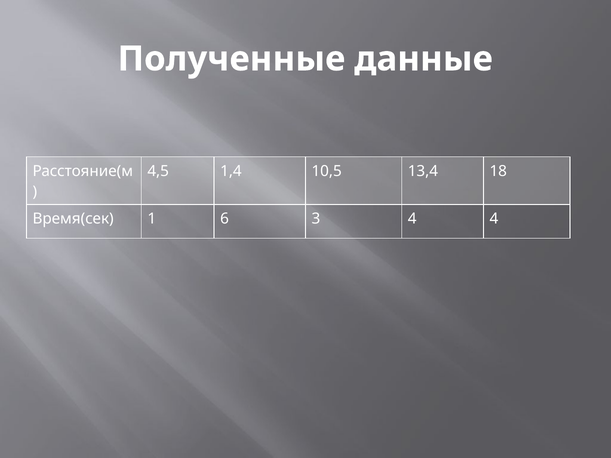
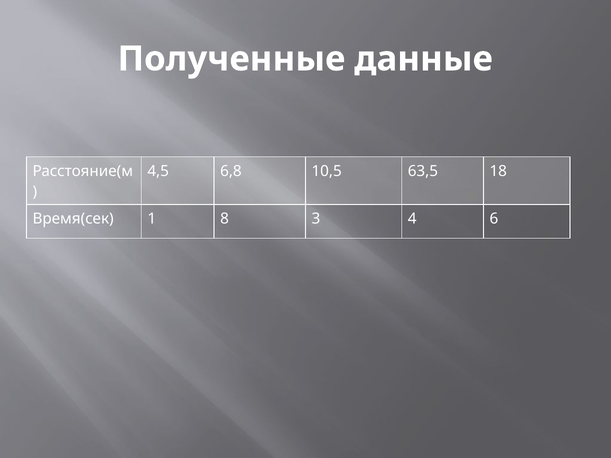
1,4: 1,4 -> 6,8 (231, 171)
13,4: 13,4 -> 63,5 (423, 171)
6: 6 -> 8 (225, 219)
4 4: 4 -> 6 (494, 219)
